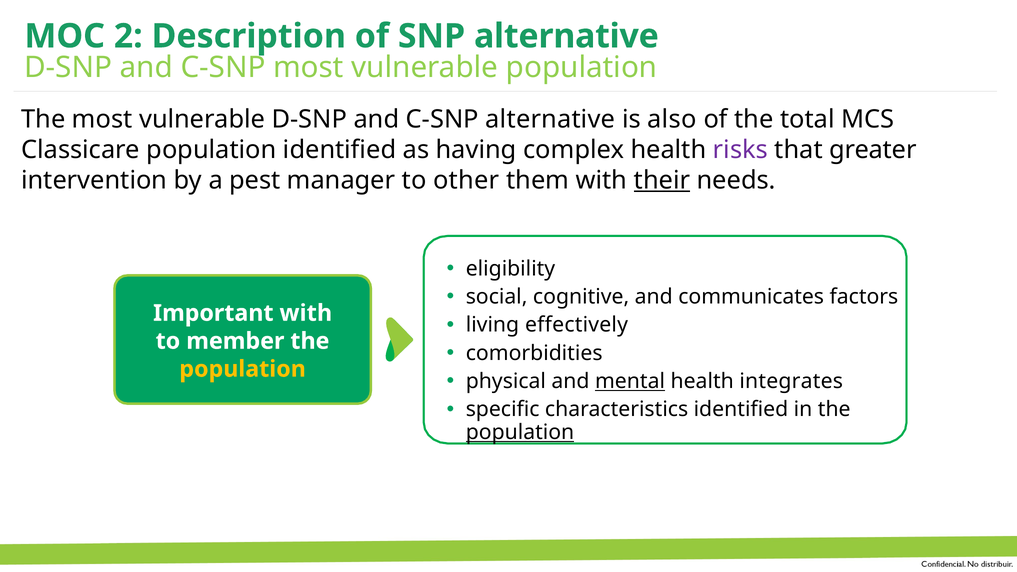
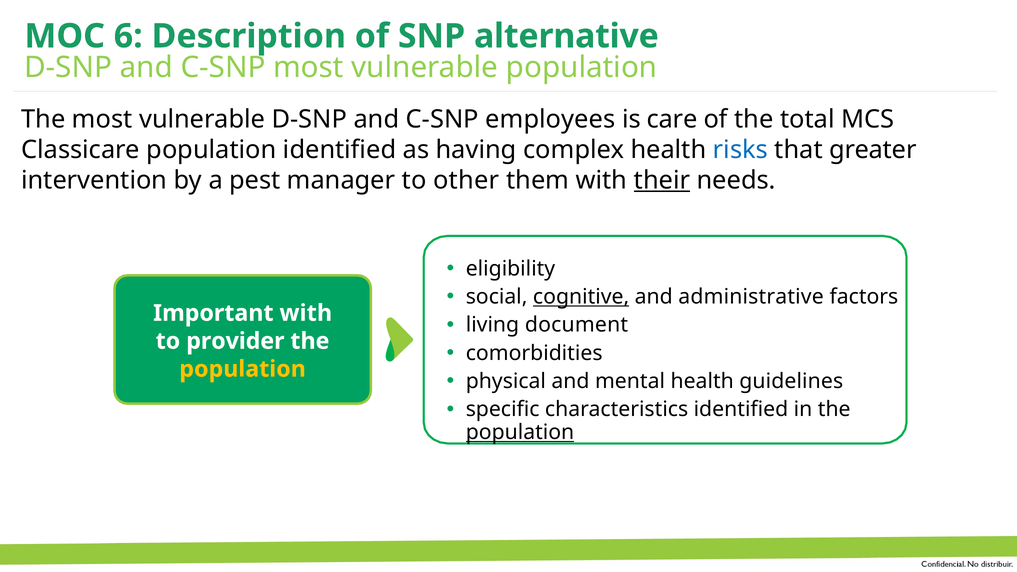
2: 2 -> 6 (128, 36)
C-SNP alternative: alternative -> employees (550, 119)
also: also -> care (672, 119)
risks colour: purple -> blue (740, 150)
cognitive underline: none -> present (581, 297)
communicates: communicates -> administrative (751, 297)
effectively: effectively -> document (577, 325)
member: member -> provider (235, 341)
mental underline: present -> none (630, 381)
integrates: integrates -> guidelines (791, 381)
